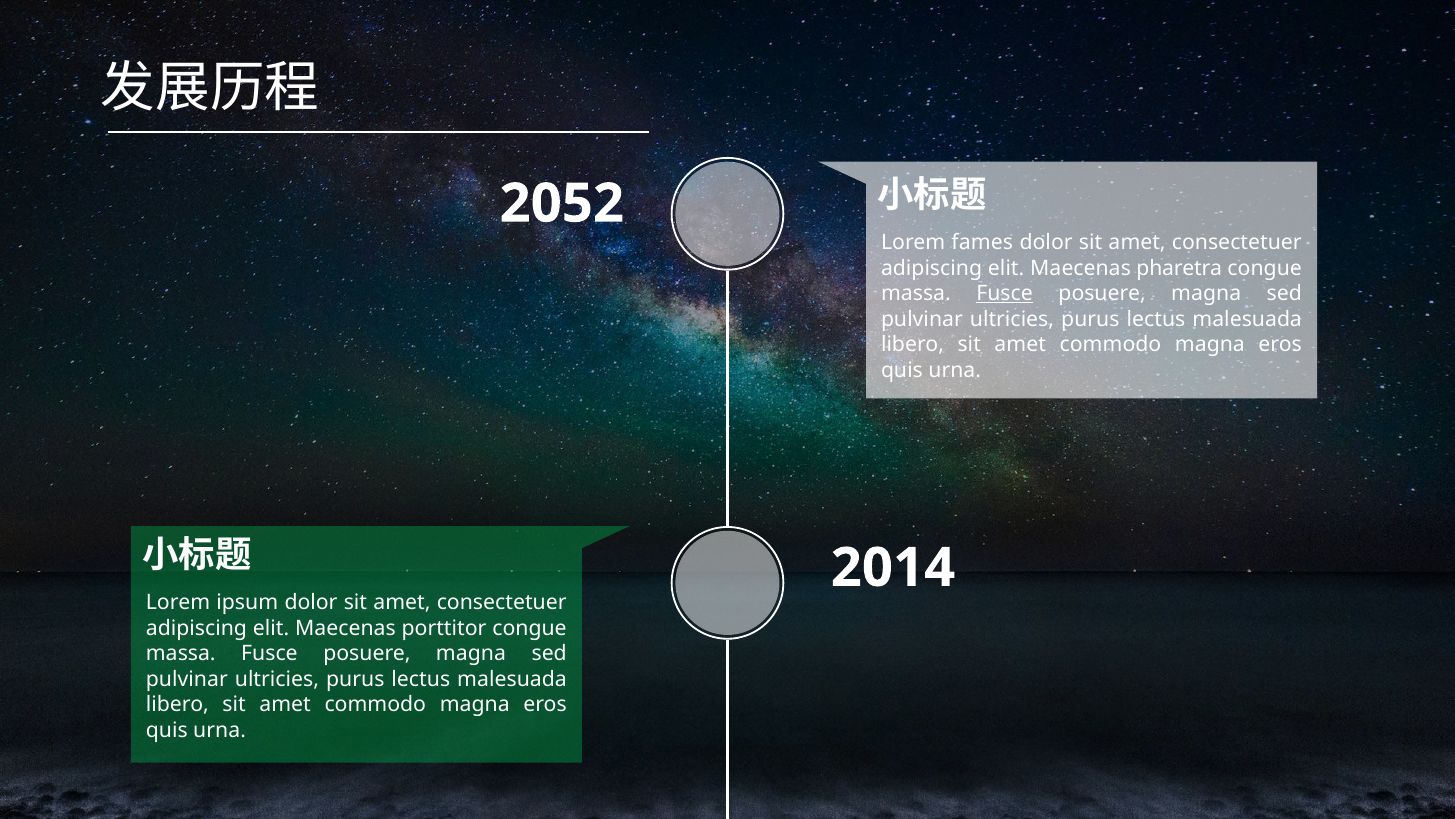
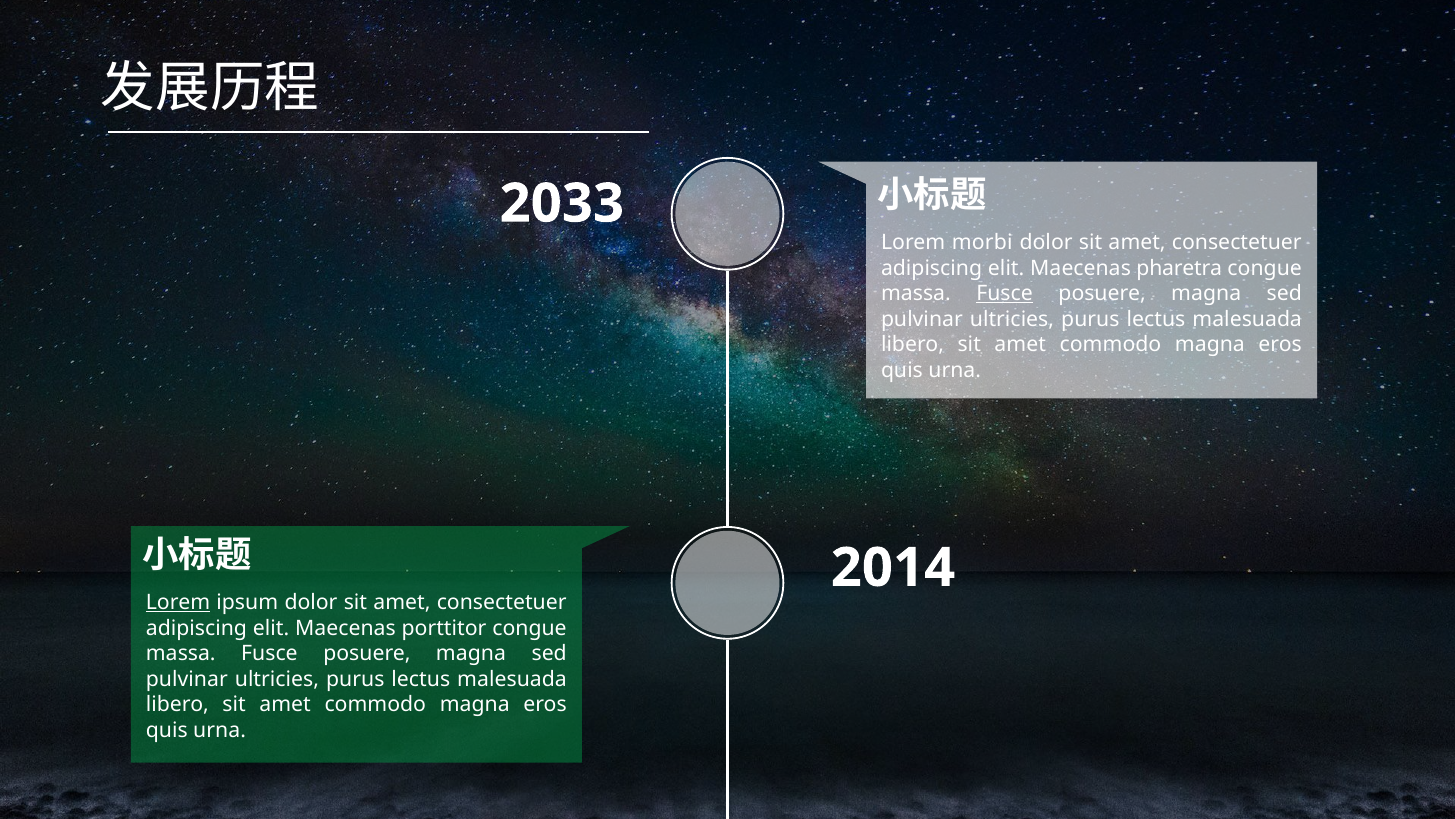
2052: 2052 -> 2033 (562, 204)
fames: fames -> morbi (982, 243)
Lorem underline: none -> present (178, 602)
